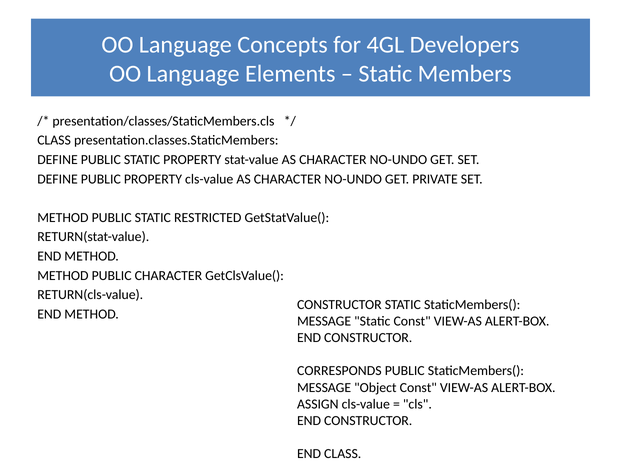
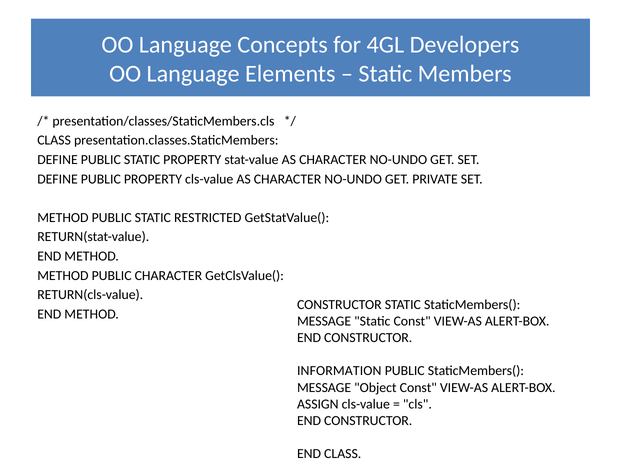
CORRESPONDS: CORRESPONDS -> INFORMATION (339, 371)
